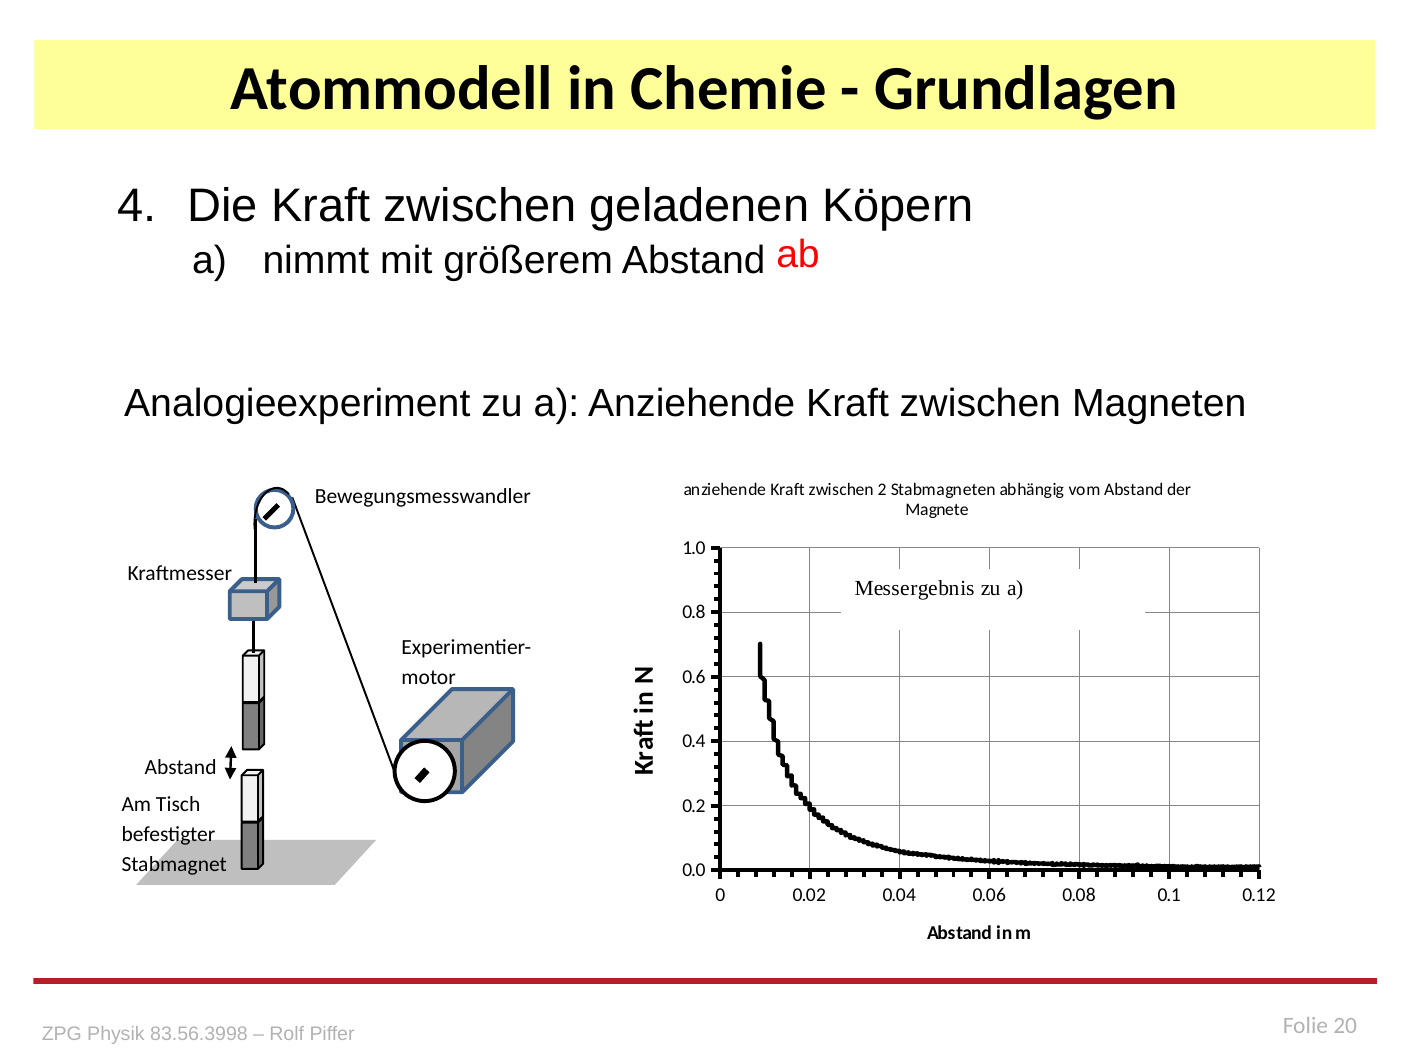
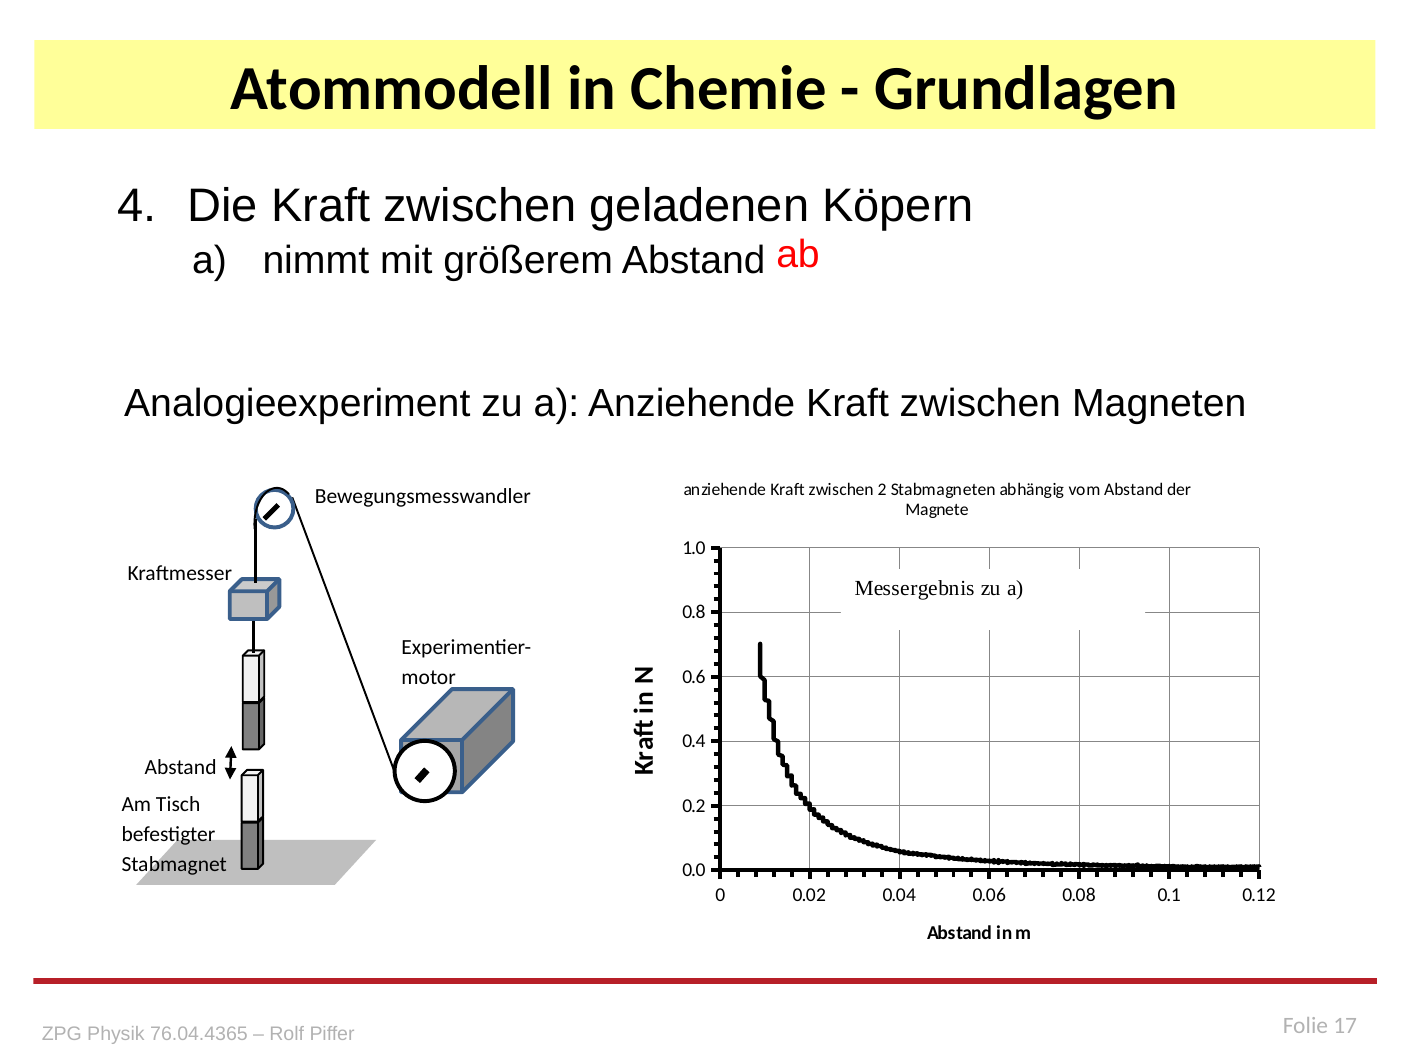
83.56.3998: 83.56.3998 -> 76.04.4365 (199, 1035)
20: 20 -> 17 (1345, 1027)
